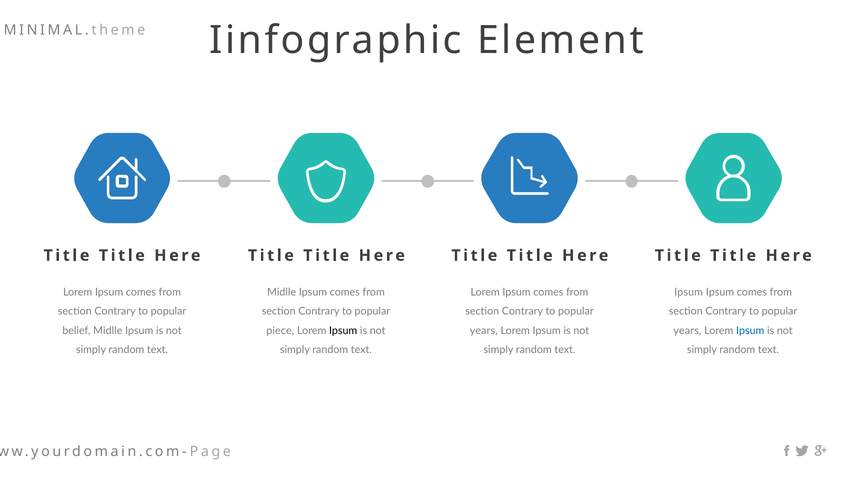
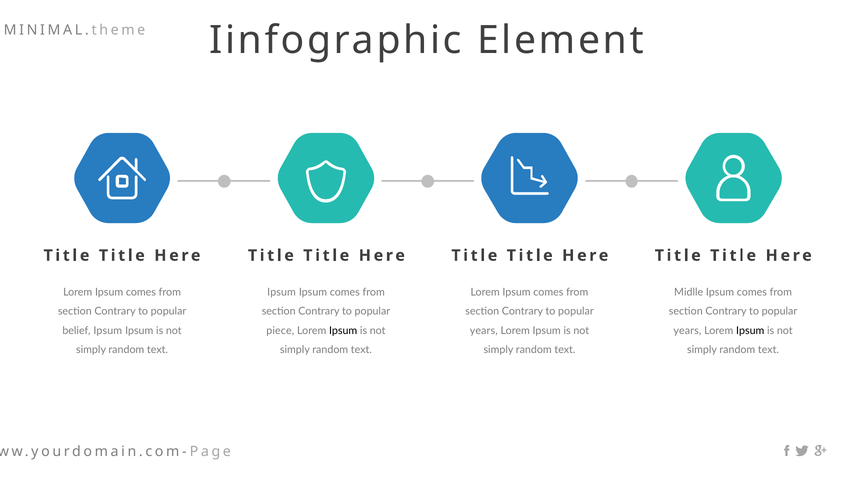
Midlle: Midlle -> Ipsum (282, 292)
Ipsum: Ipsum -> Midlle (689, 292)
belief Midlle: Midlle -> Ipsum (108, 331)
Ipsum colour: blue -> black (750, 331)
